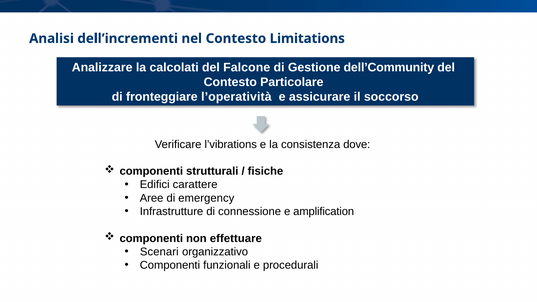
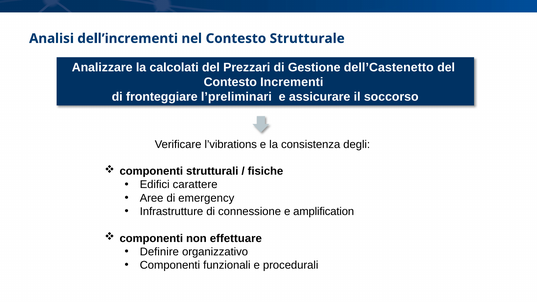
Limitations: Limitations -> Strutturale (307, 39)
Falcone: Falcone -> Prezzari (247, 67)
dell’Community: dell’Community -> dell’Castenetto (389, 67)
Particolare: Particolare -> Incrementi (292, 82)
l’operatività: l’operatività -> l’preliminari (236, 97)
dove: dove -> degli (357, 144)
Scenari: Scenari -> Definire (159, 252)
